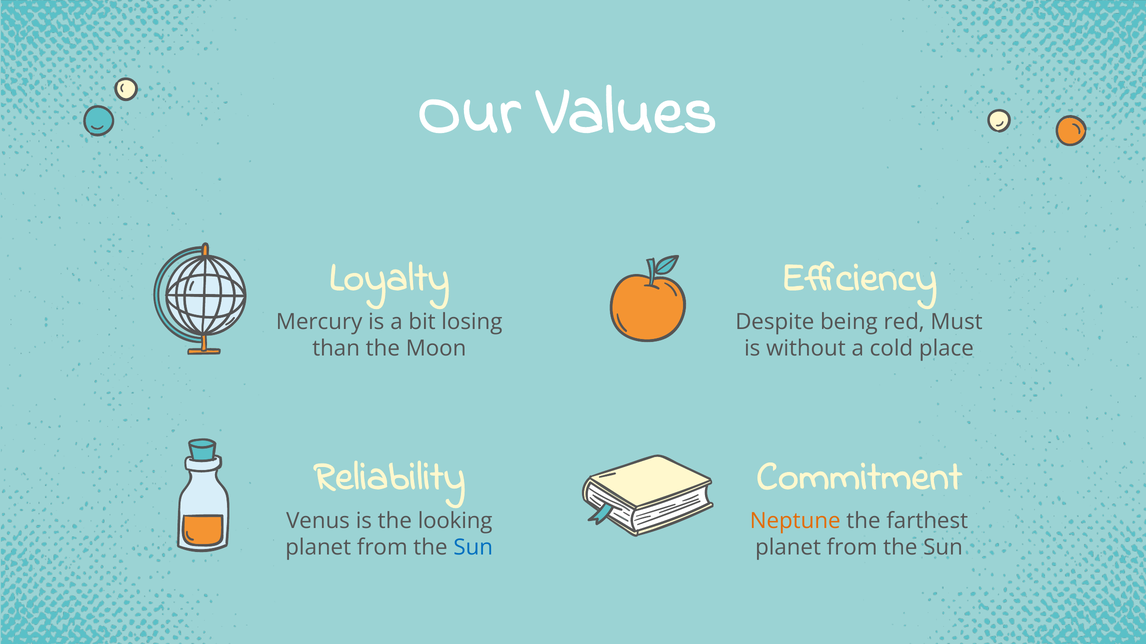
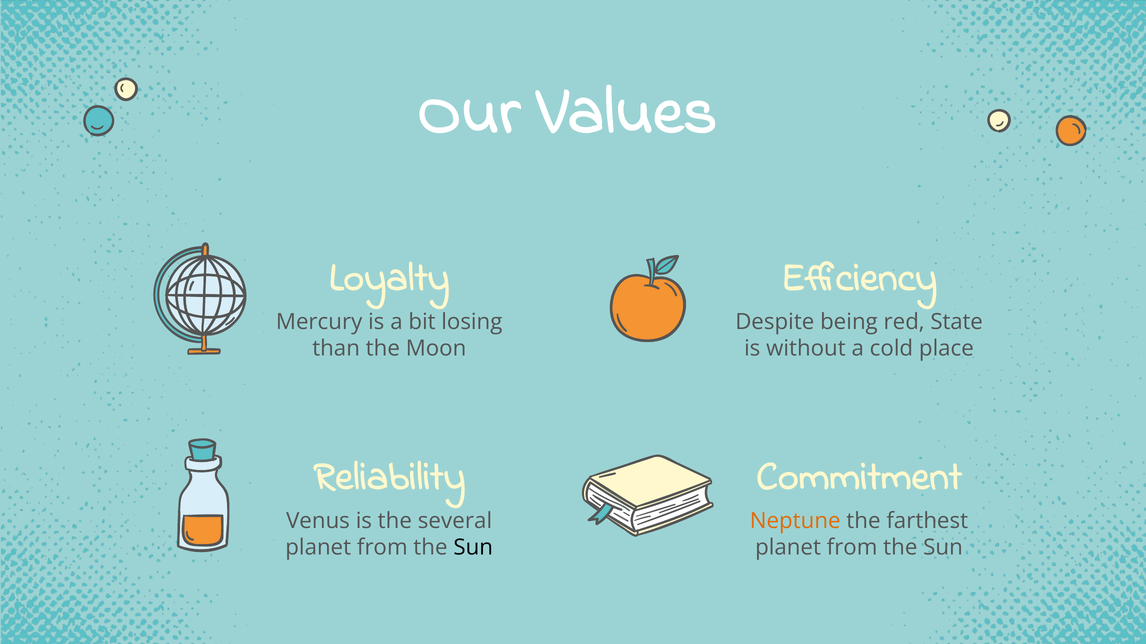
Must: Must -> State (957, 322)
looking: looking -> several (455, 521)
Sun colour: blue -> black (473, 548)
